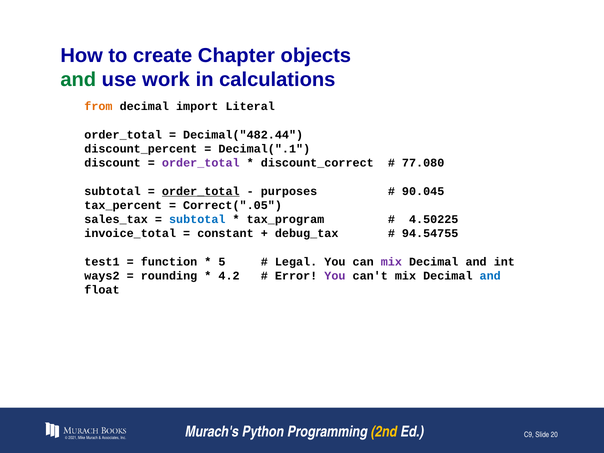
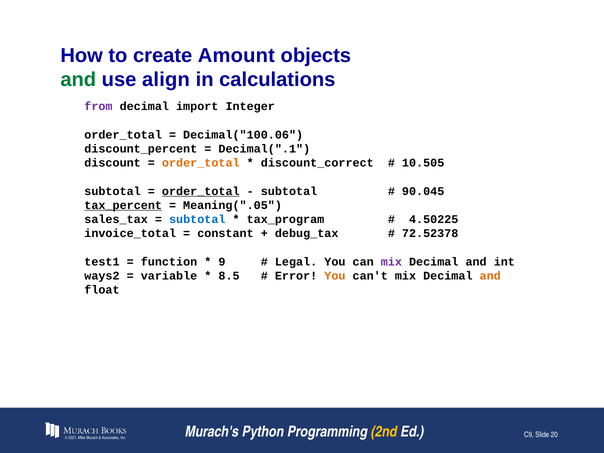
Chapter: Chapter -> Amount (236, 55)
work: work -> align (166, 80)
from colour: orange -> purple (98, 107)
Literal: Literal -> Integer (250, 107)
Decimal("482.44: Decimal("482.44 -> Decimal("100.06 (243, 135)
order_total colour: purple -> orange (201, 163)
77.080: 77.080 -> 10.505 (423, 163)
purposes: purposes -> subtotal (289, 191)
tax_percent underline: none -> present (123, 205)
Correct(".05: Correct(".05 -> Meaning(".05 (233, 205)
94.54755: 94.54755 -> 72.52378 (430, 233)
5: 5 -> 9 (222, 262)
rounding: rounding -> variable (169, 276)
4.2: 4.2 -> 8.5 (229, 276)
You colour: purple -> orange (335, 276)
and colour: blue -> orange (490, 276)
